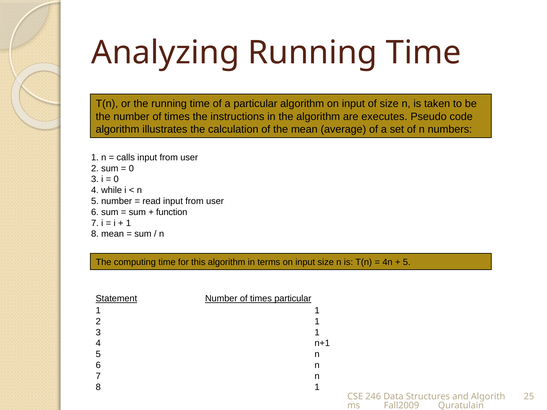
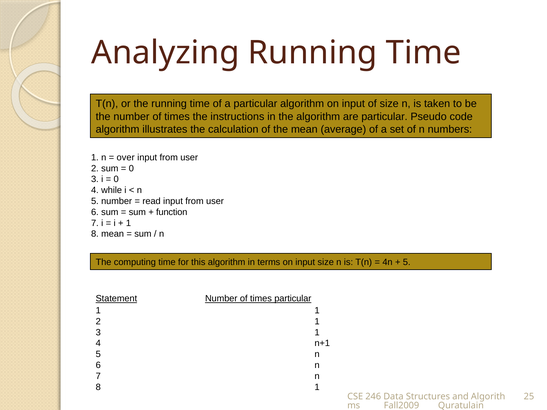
are executes: executes -> particular (384, 117)
calls: calls -> over (126, 157)
